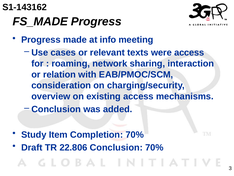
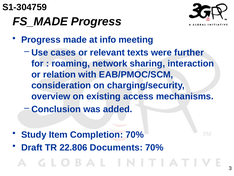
S1-143162: S1-143162 -> S1-304759 (25, 7)
were access: access -> further (189, 52)
22.806 Conclusion: Conclusion -> Documents (116, 147)
